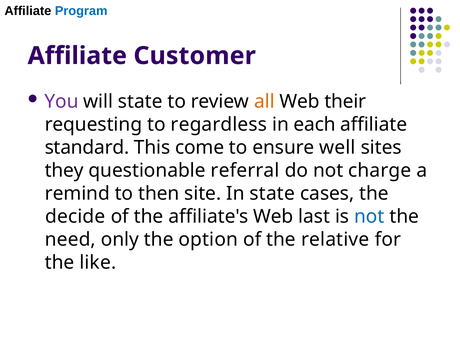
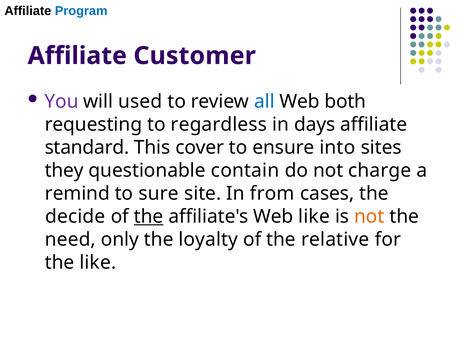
will state: state -> used (140, 102)
all colour: orange -> blue (264, 102)
their: their -> both (345, 102)
each: each -> days (315, 125)
come: come -> cover (200, 148)
well: well -> into (337, 148)
referral: referral -> contain (245, 171)
then: then -> sure (159, 194)
In state: state -> from (272, 194)
the underline: none -> present (149, 217)
Web last: last -> like (314, 217)
not colour: blue -> orange (369, 217)
option: option -> loyalty (208, 240)
